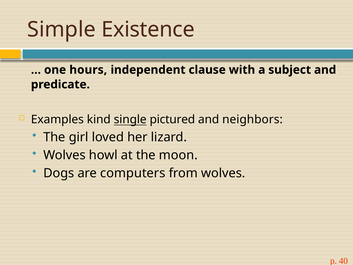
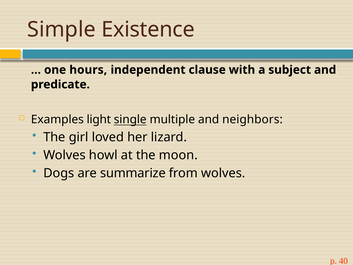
kind: kind -> light (99, 119)
pictured: pictured -> multiple (172, 119)
computers: computers -> summarize (133, 173)
